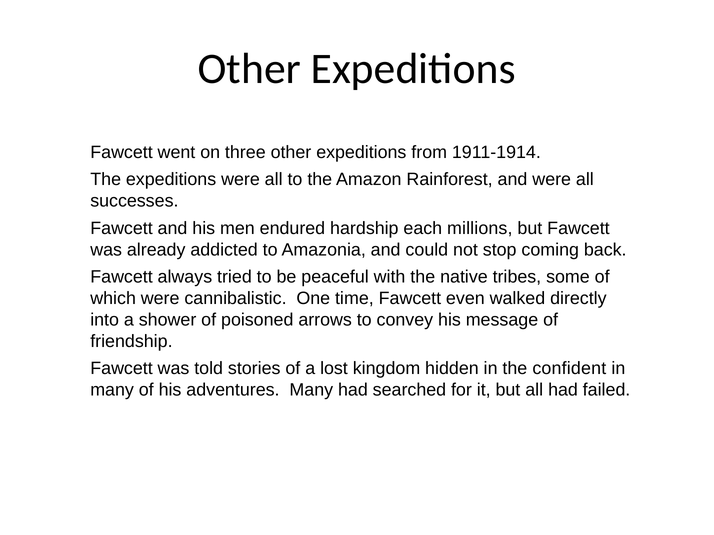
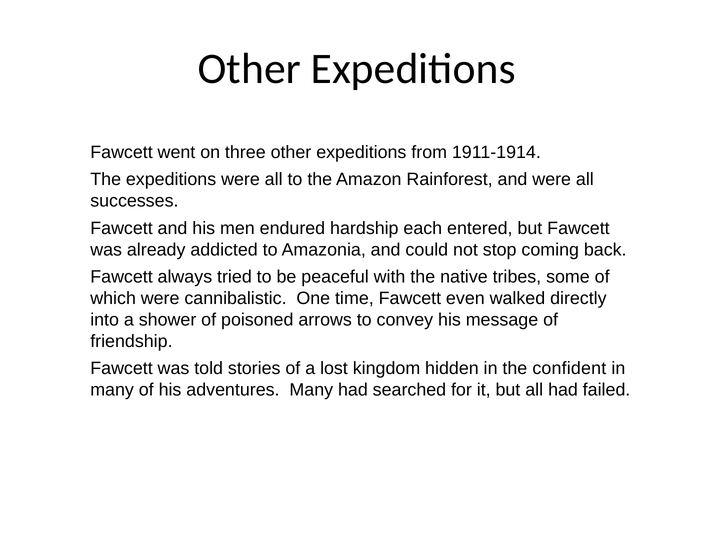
millions: millions -> entered (480, 228)
